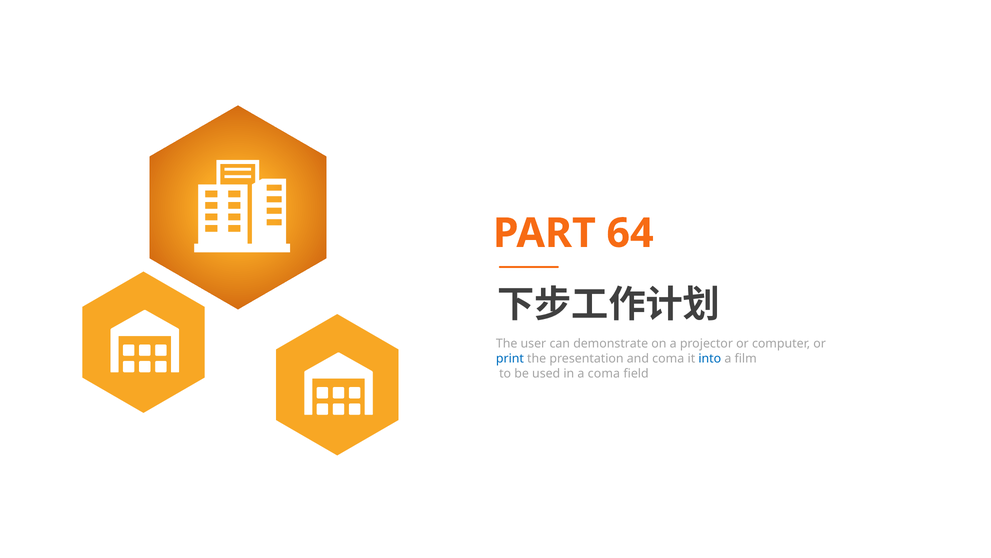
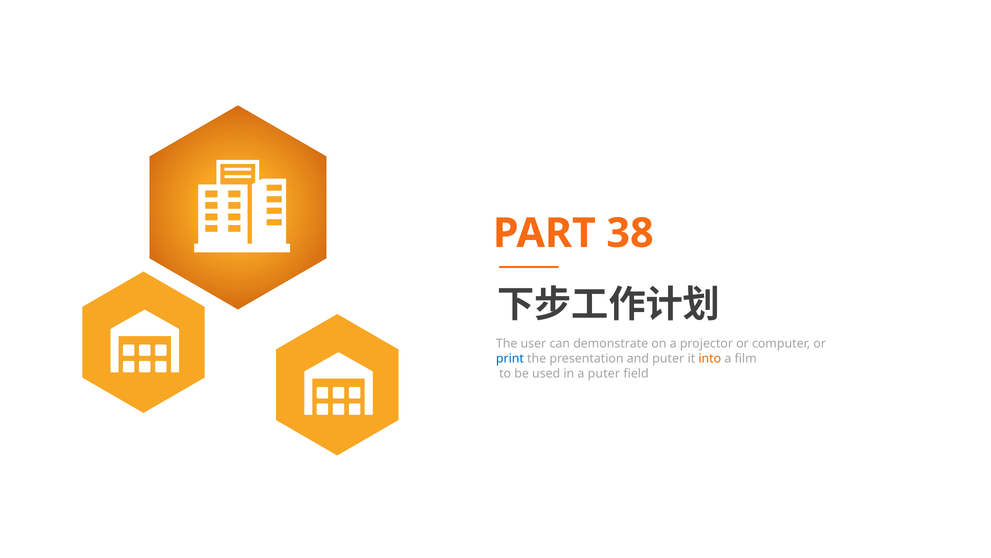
64: 64 -> 38 (630, 233)
and coma: coma -> puter (668, 358)
into colour: blue -> orange (710, 358)
a coma: coma -> puter (604, 373)
